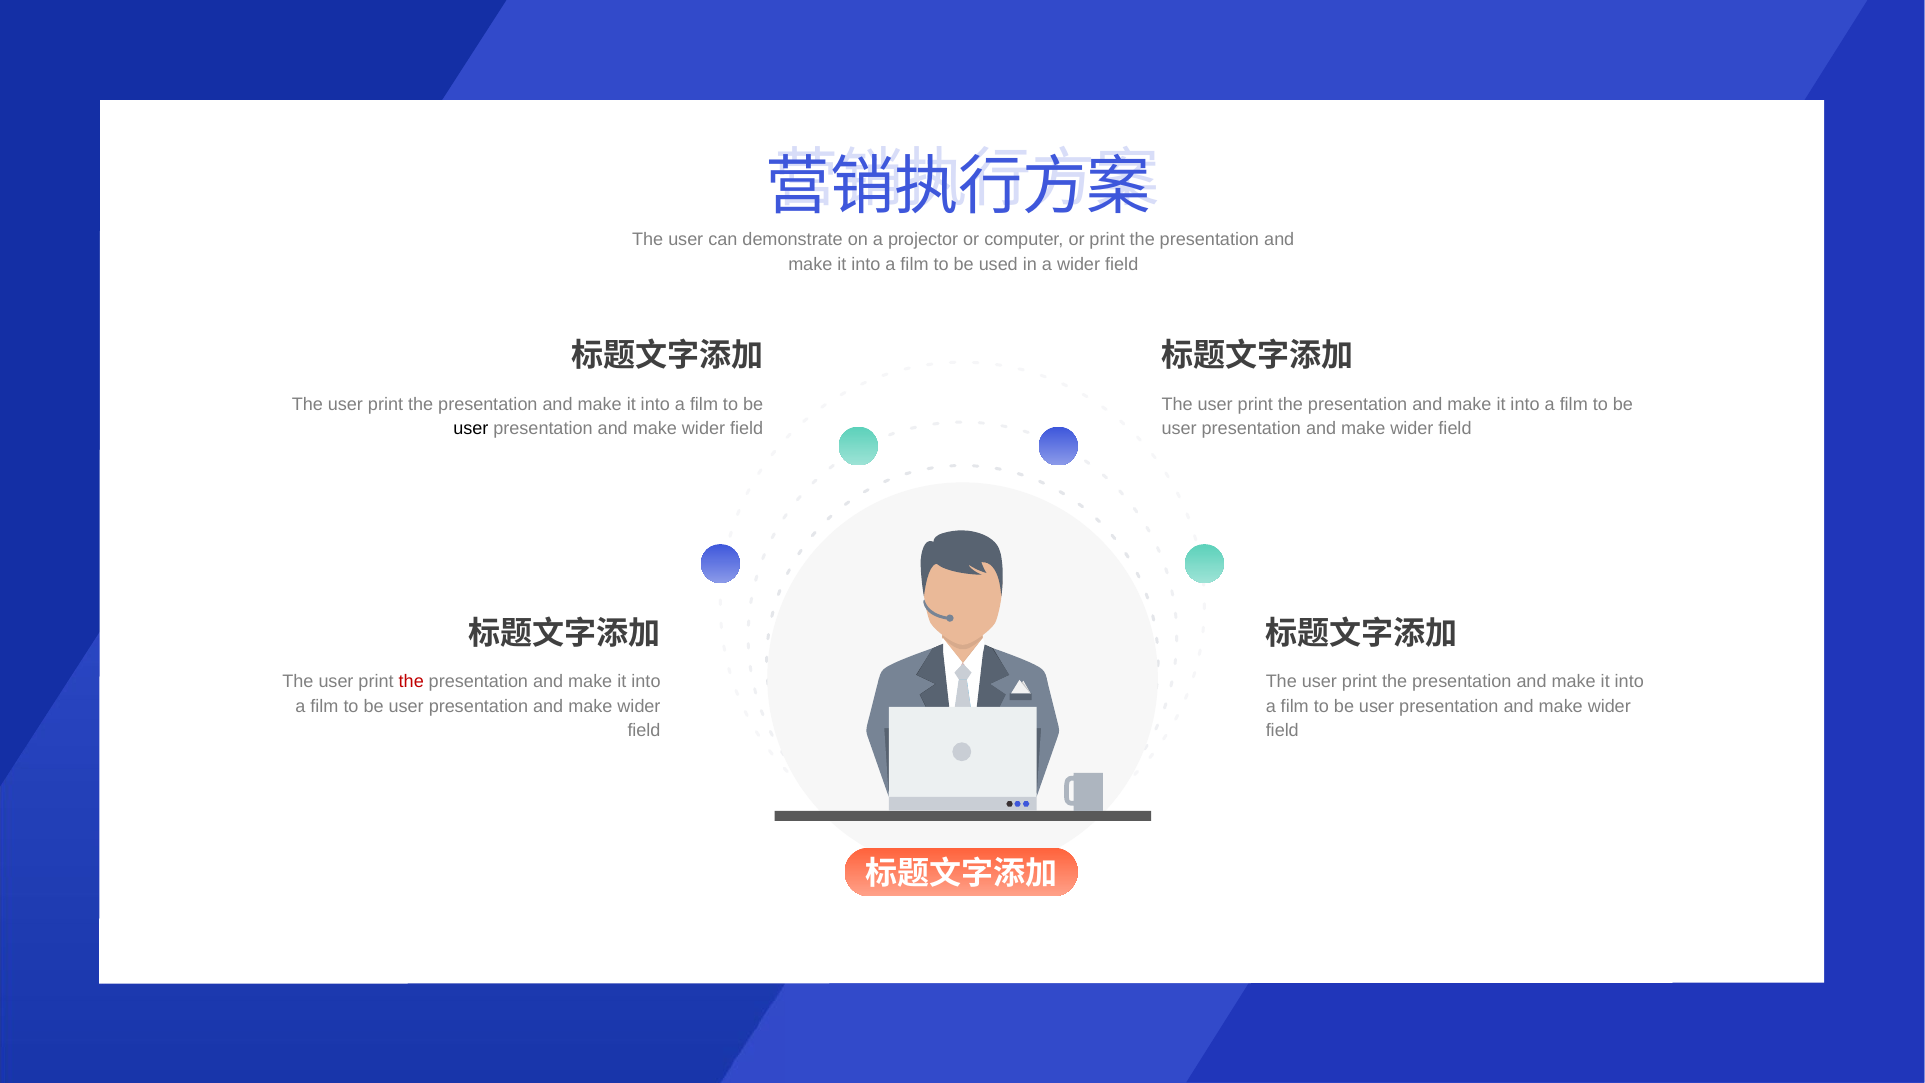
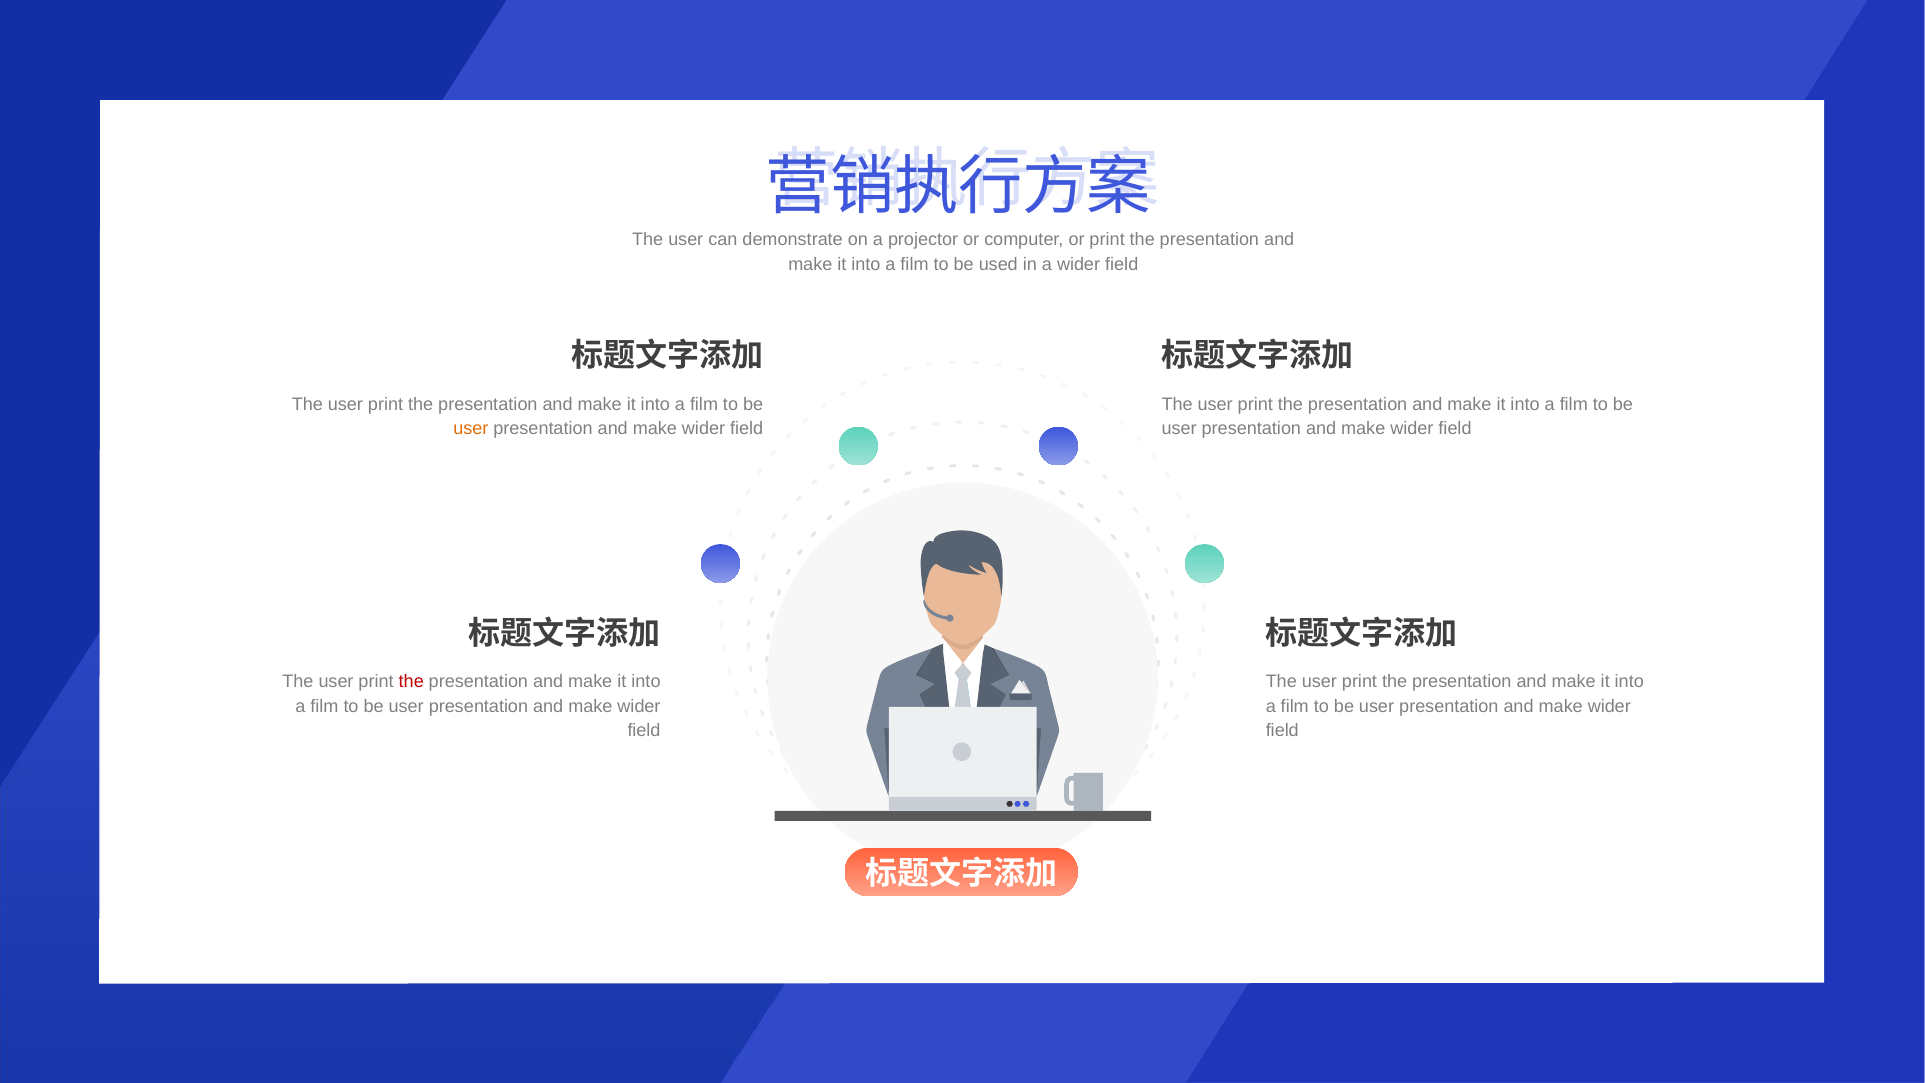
user colour: black -> orange (471, 429)
